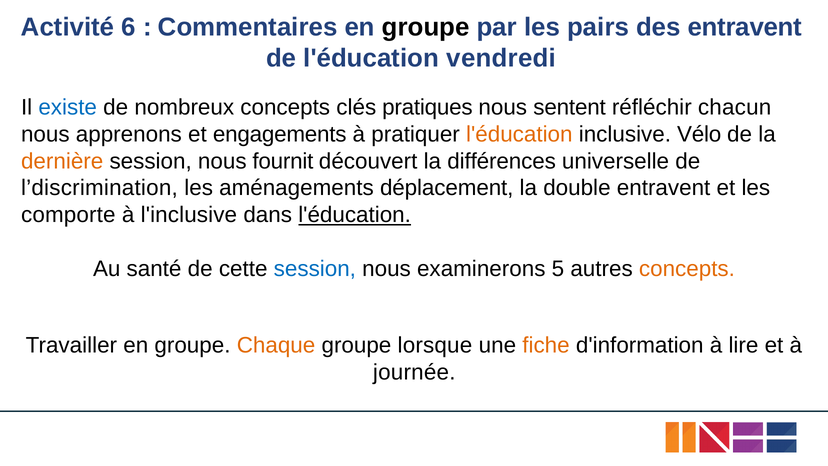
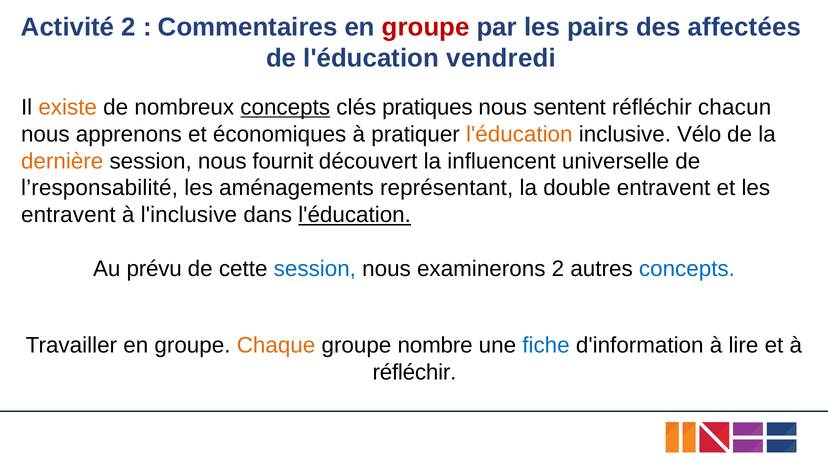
Activité 6: 6 -> 2 (129, 27)
groupe colour: black -> red (426, 27)
des entravent: entravent -> affectées (745, 27)
existe colour: blue -> orange (68, 107)
concepts underline: none -> present (285, 107)
engagements: engagements -> économiques (280, 134)
différences: différences -> influencent (502, 161)
l’discrimination: l’discrimination -> l’responsabilité (99, 188)
déplacement: déplacement -> représentant (447, 188)
comporte: comporte -> entravent (68, 215)
santé: santé -> prévu (154, 269)
examinerons 5: 5 -> 2 (558, 269)
concepts colour: orange -> blue (687, 269)
lorsque: lorsque -> nombre (435, 345)
fiche colour: orange -> blue (546, 345)
journée: journée -> réfléchir (414, 372)
